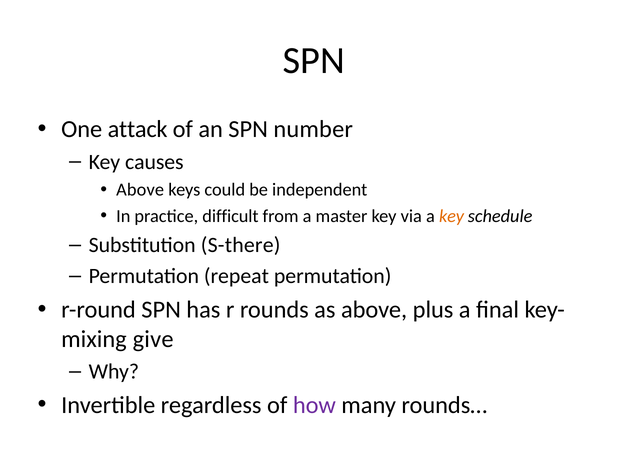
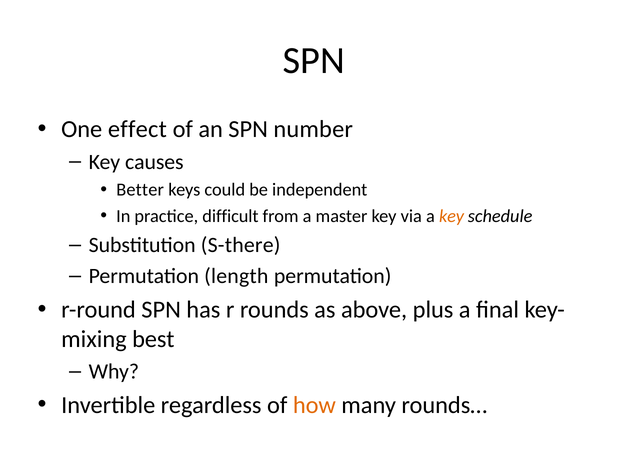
attack: attack -> effect (137, 129)
Above: Above -> Better (140, 190)
repeat: repeat -> length (236, 276)
give: give -> best (153, 339)
how colour: purple -> orange (314, 405)
